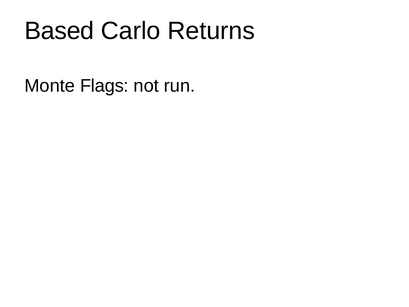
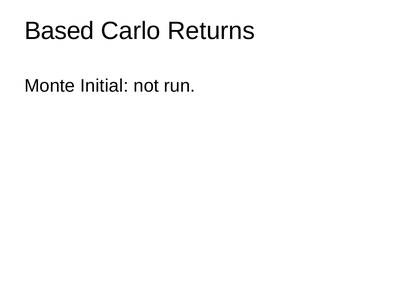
Flags: Flags -> Initial (104, 86)
